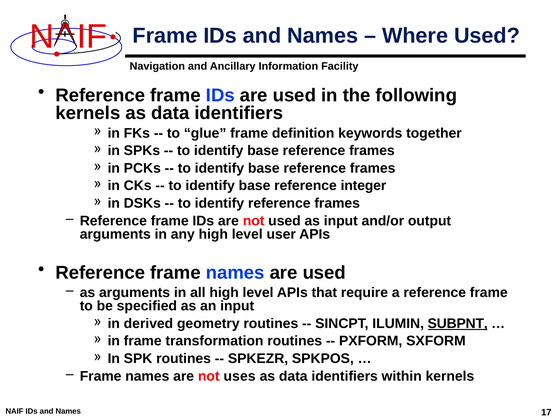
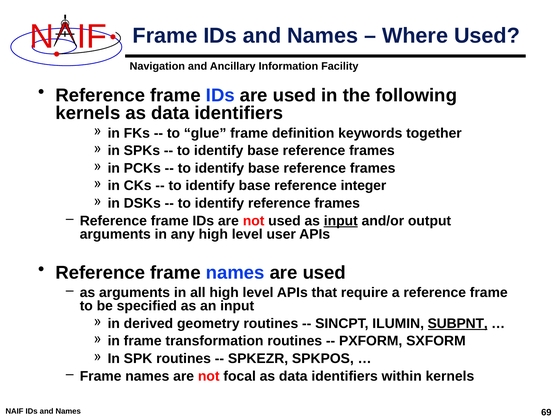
input underline: none -> present (341, 221)
uses: uses -> focal (240, 376)
17: 17 -> 69 (546, 412)
